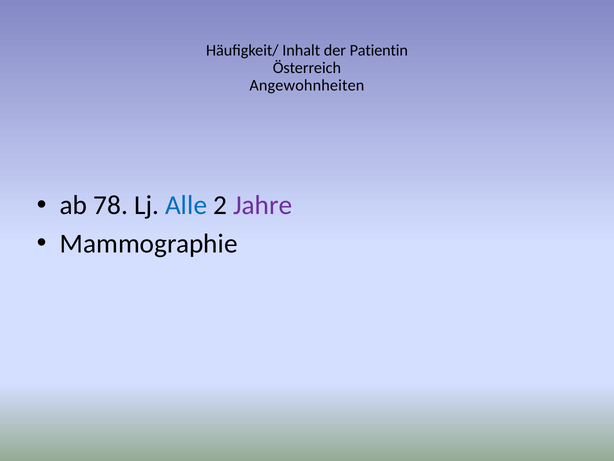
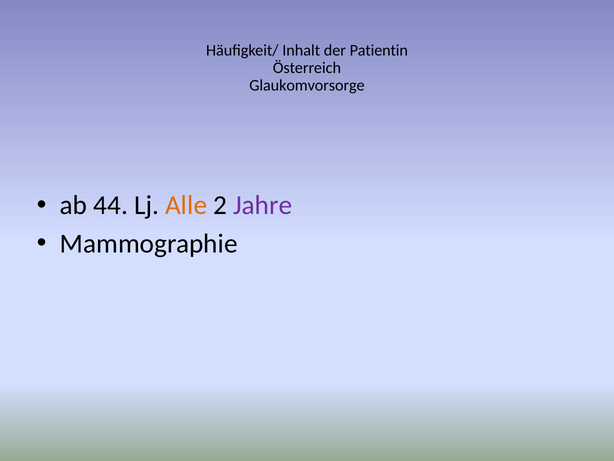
Angewohnheiten: Angewohnheiten -> Glaukomvorsorge (307, 85)
78: 78 -> 44 (111, 205)
Alle colour: blue -> orange (186, 205)
